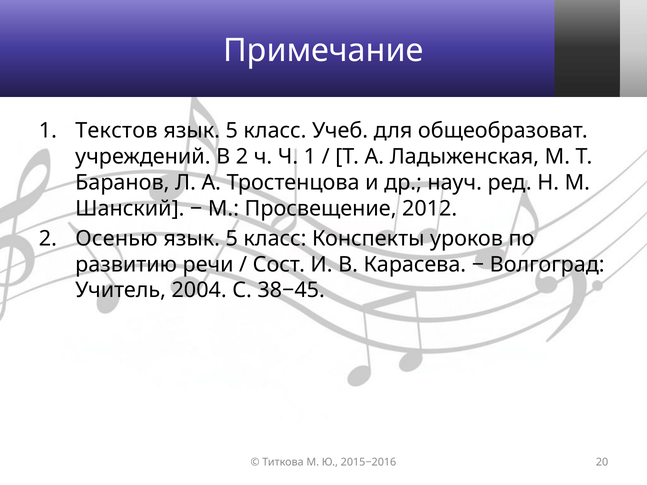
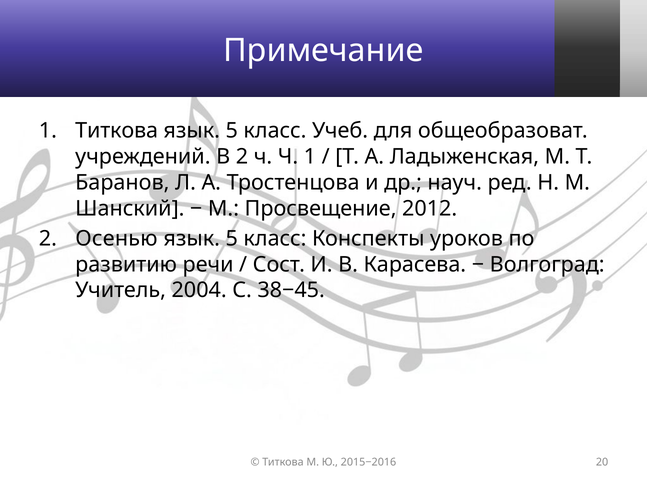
1 Текстов: Текстов -> Титкова (117, 131)
